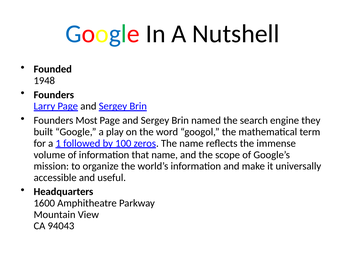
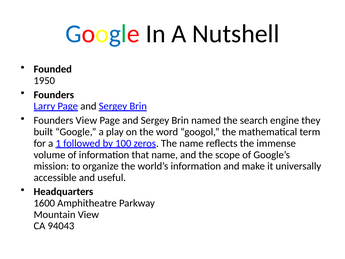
1948: 1948 -> 1950 (44, 81)
Founders Most: Most -> View (86, 120)
